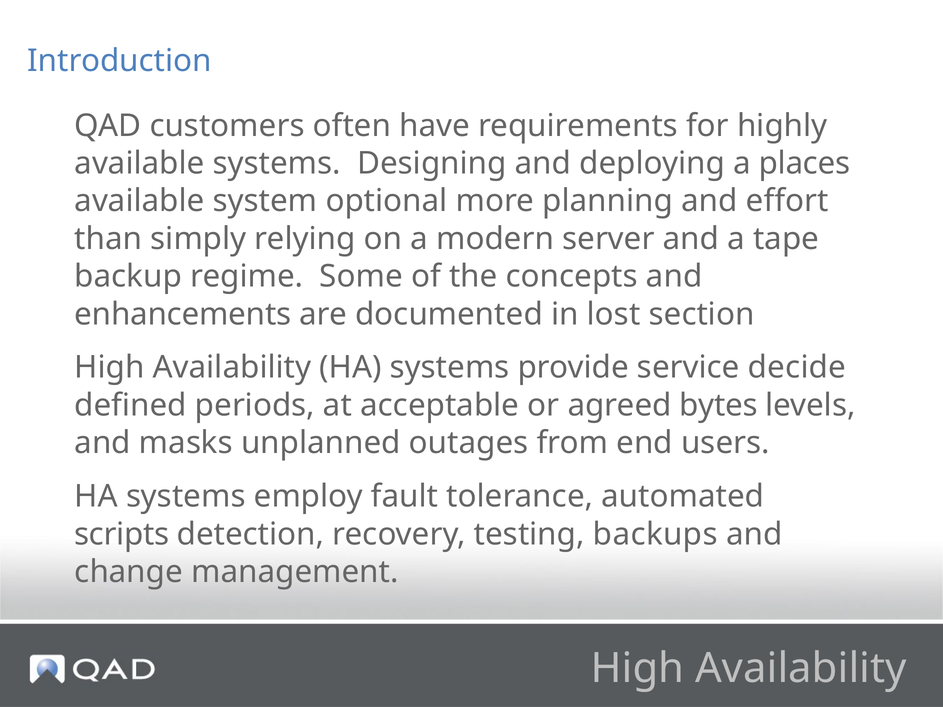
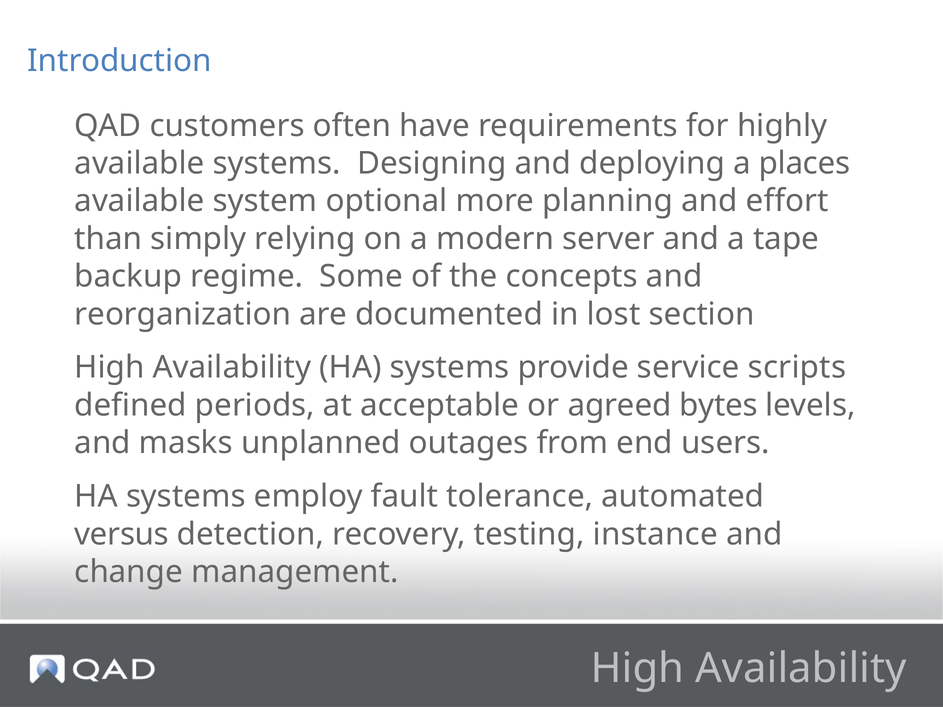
enhancements: enhancements -> reorganization (183, 314)
decide: decide -> scripts (797, 368)
scripts: scripts -> versus (122, 534)
backups: backups -> instance (655, 534)
